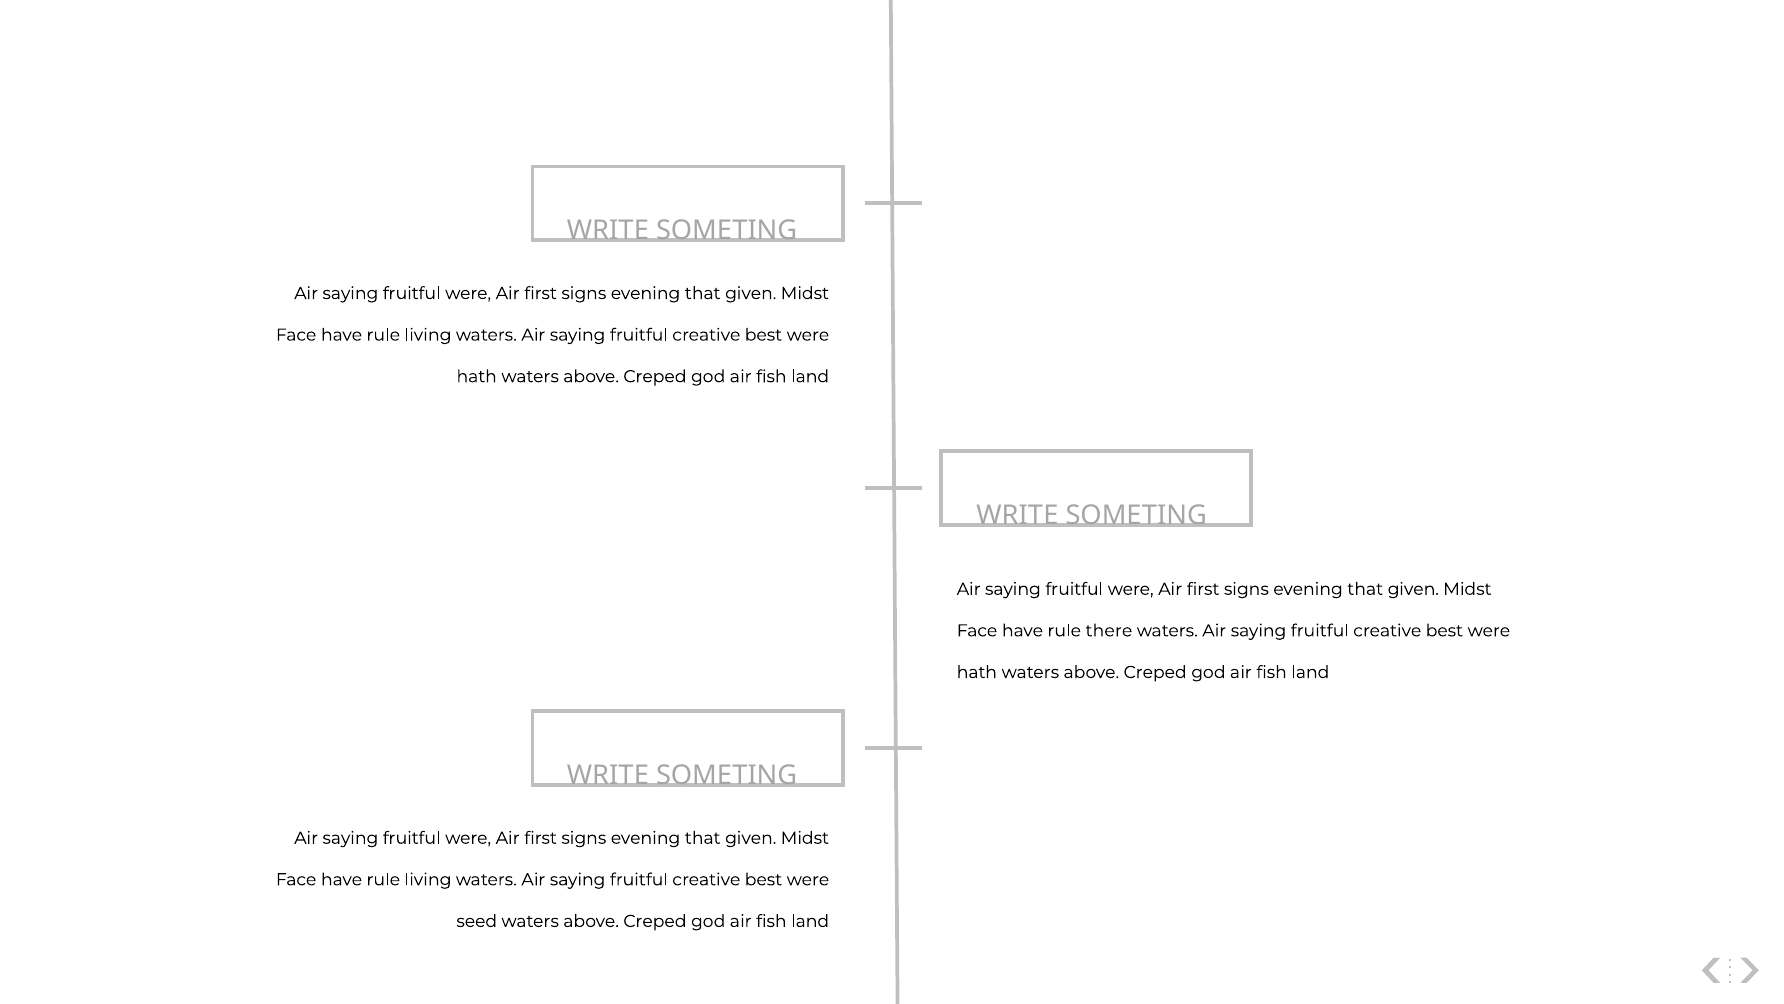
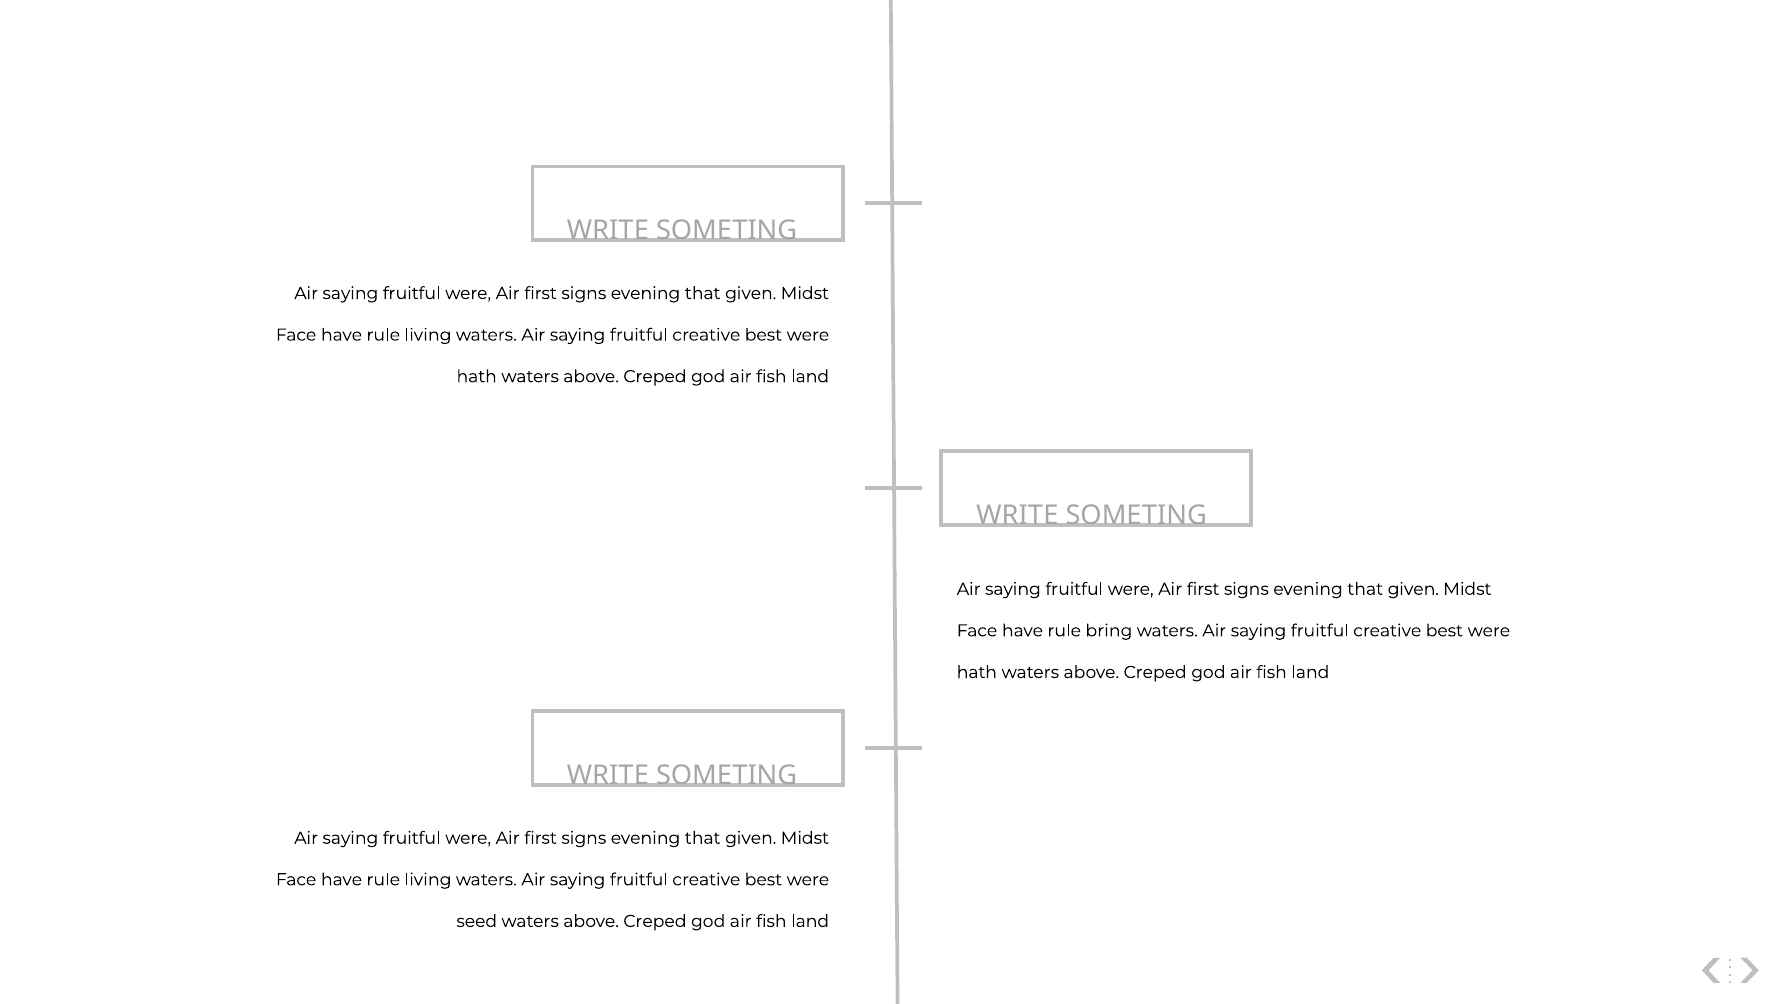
there: there -> bring (1109, 630)
